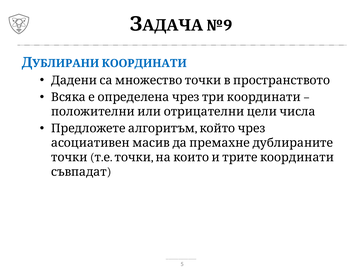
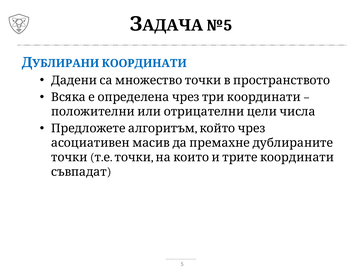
№9: №9 -> №5 (219, 25)
